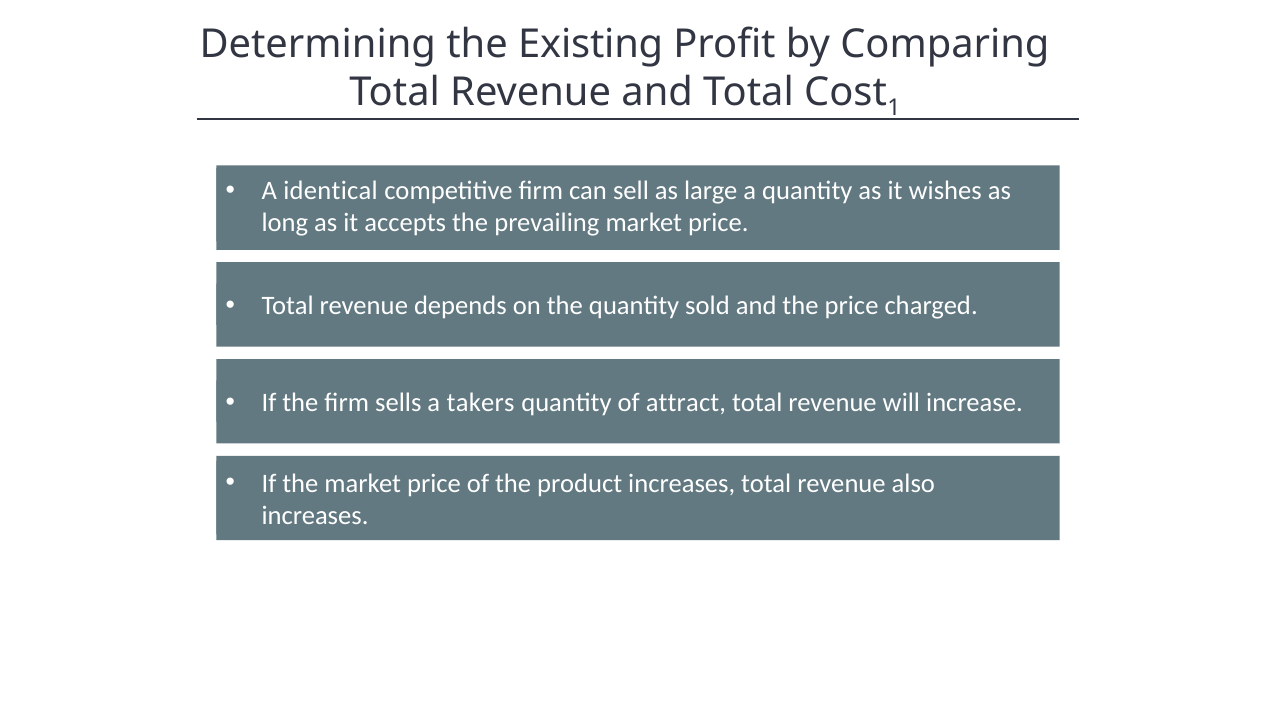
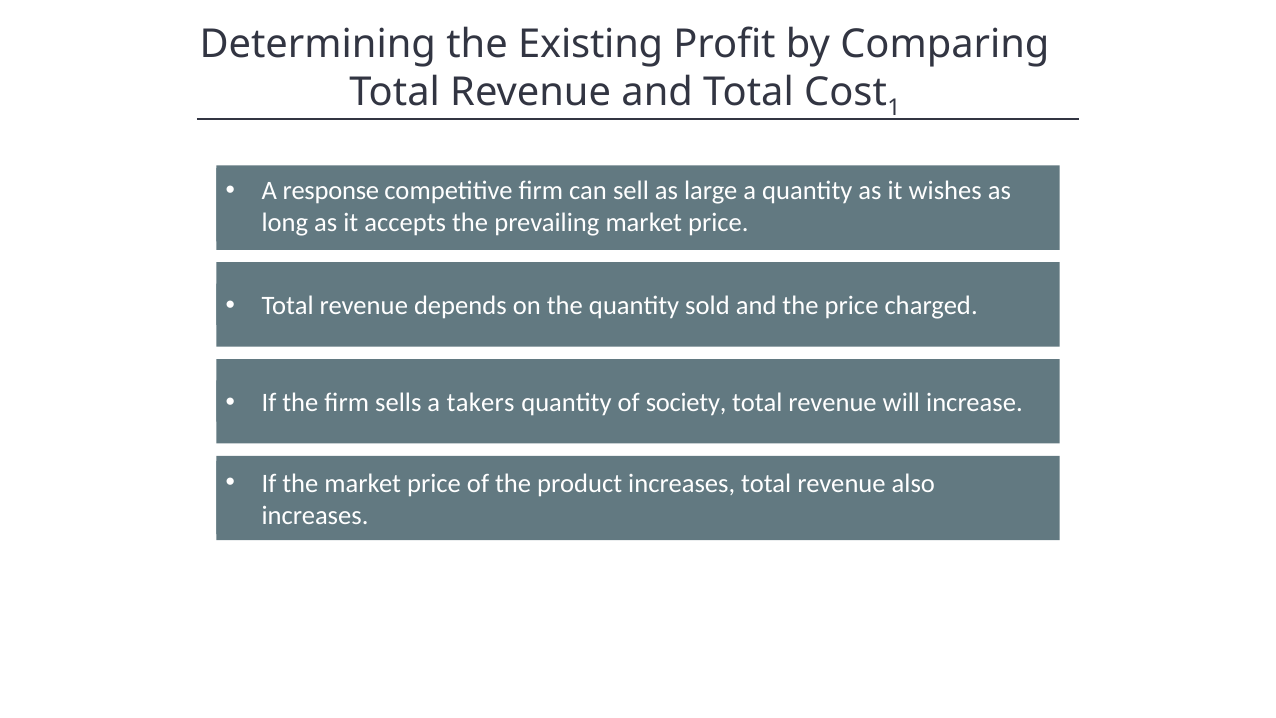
identical: identical -> response (331, 191)
attract: attract -> society (686, 403)
